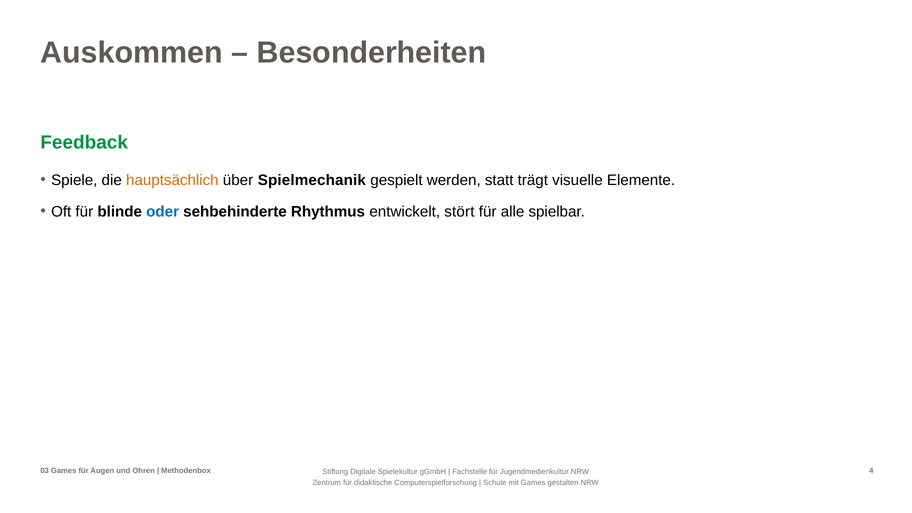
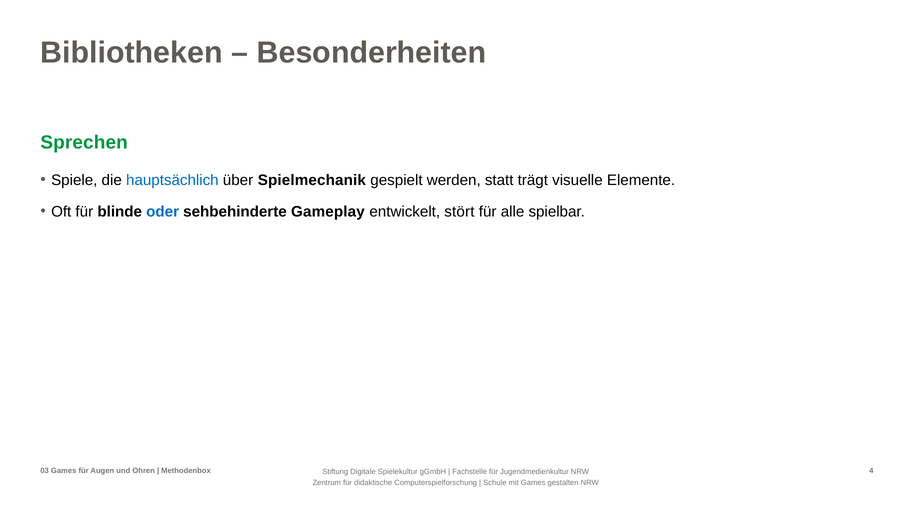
Auskommen: Auskommen -> Bibliotheken (132, 53)
Feedback: Feedback -> Sprechen (84, 143)
hauptsächlich colour: orange -> blue (172, 180)
Rhythmus: Rhythmus -> Gameplay (328, 212)
